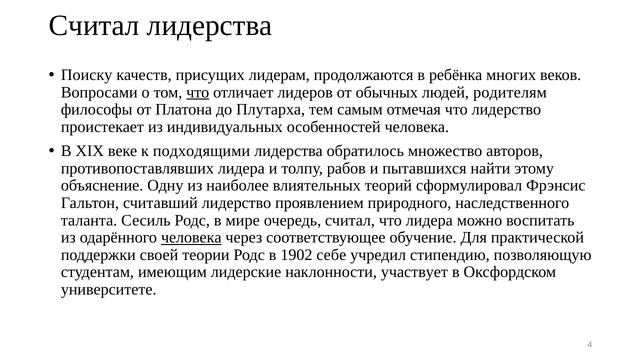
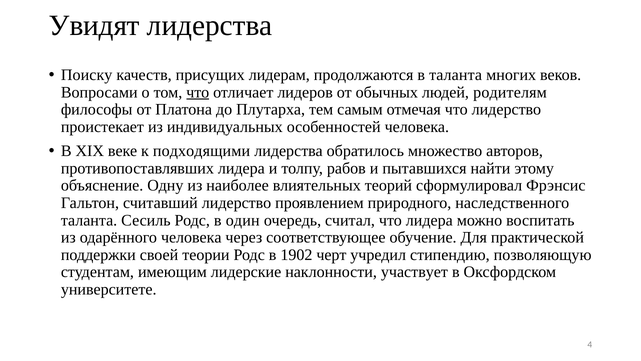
Считал: Считал -> Увидят (94, 26)
в ребёнка: ребёнка -> таланта (456, 75)
мире: мире -> один (243, 220)
человека underline: present -> none (191, 237)
себе: себе -> черт (331, 255)
